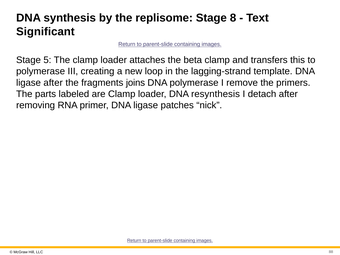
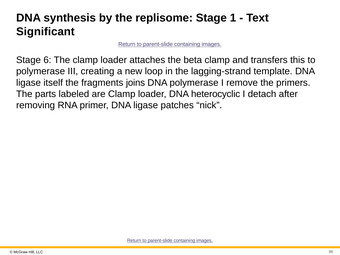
8: 8 -> 1 (233, 18)
5: 5 -> 6 (47, 60)
ligase after: after -> itself (53, 83)
resynthesis: resynthesis -> heterocyclic (216, 94)
